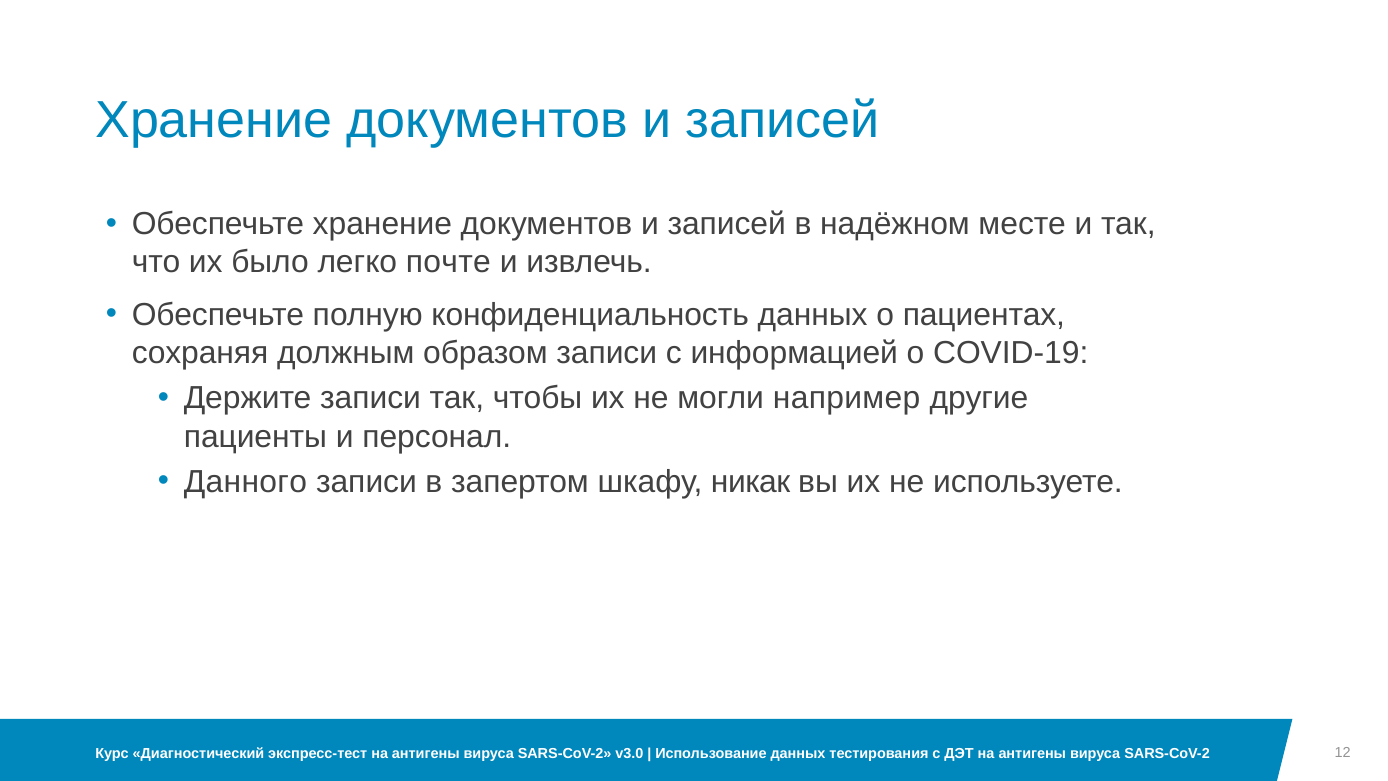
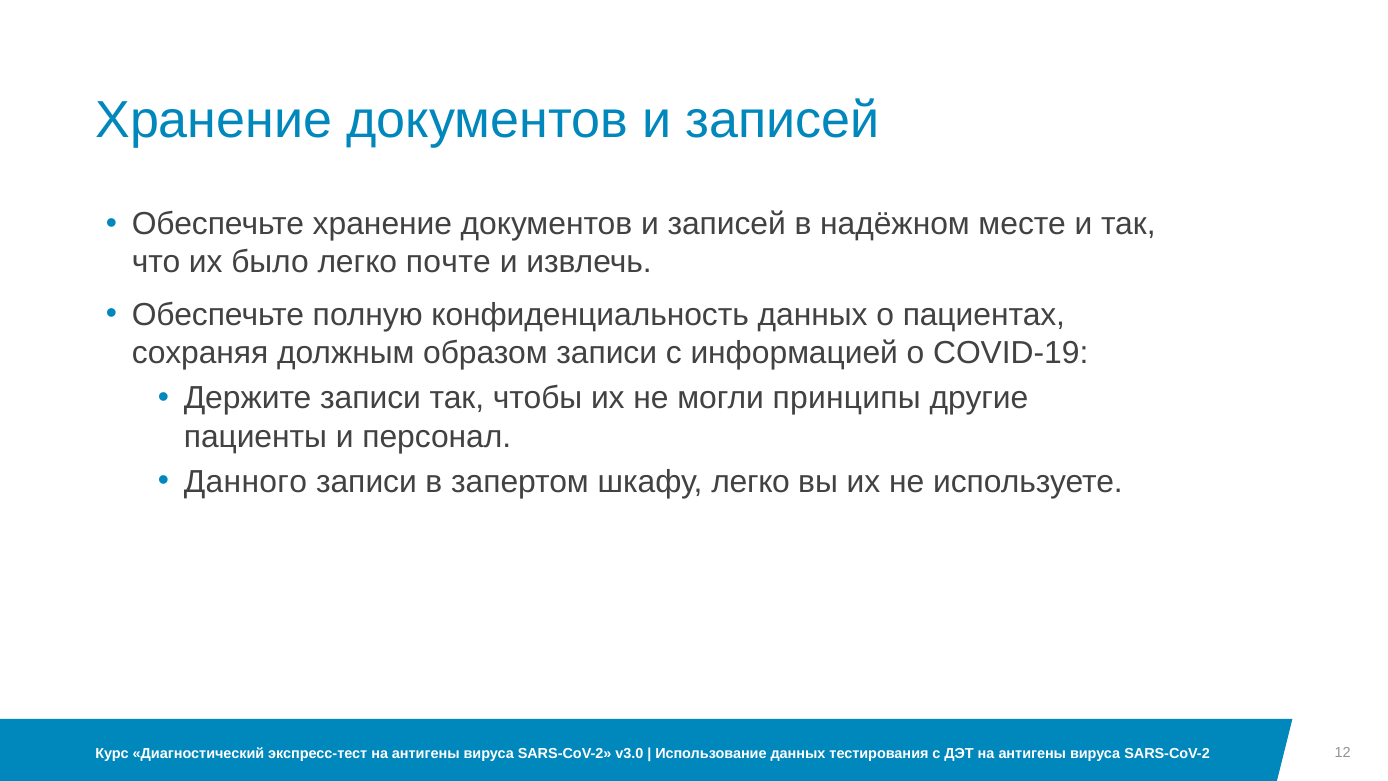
например: например -> принципы (847, 398)
шкафу никак: никак -> легко (750, 482)
